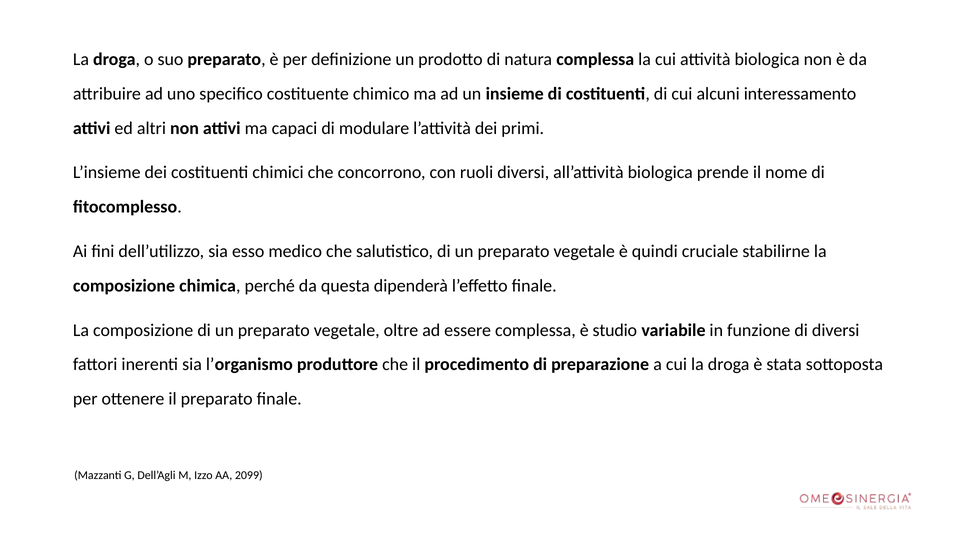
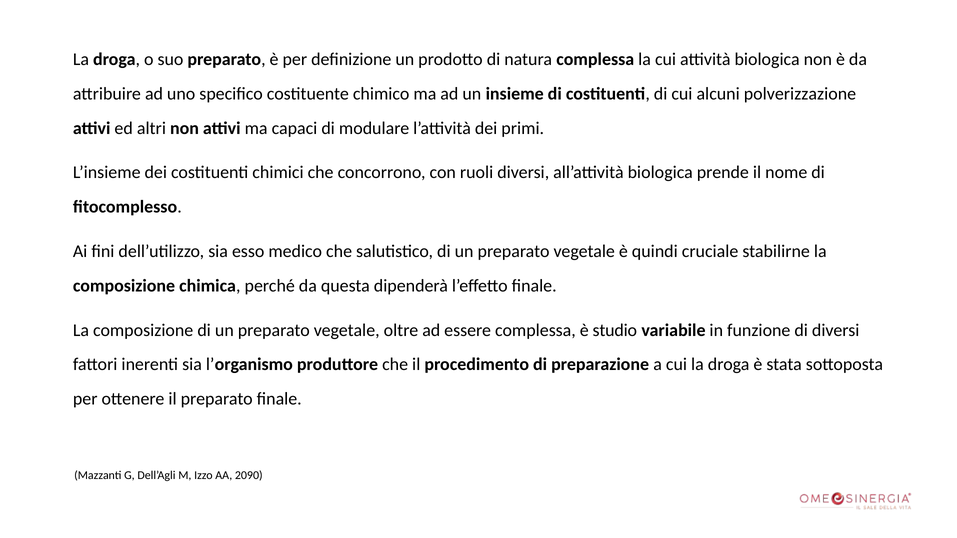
interessamento: interessamento -> polverizzazione (800, 94)
2099: 2099 -> 2090 (249, 476)
